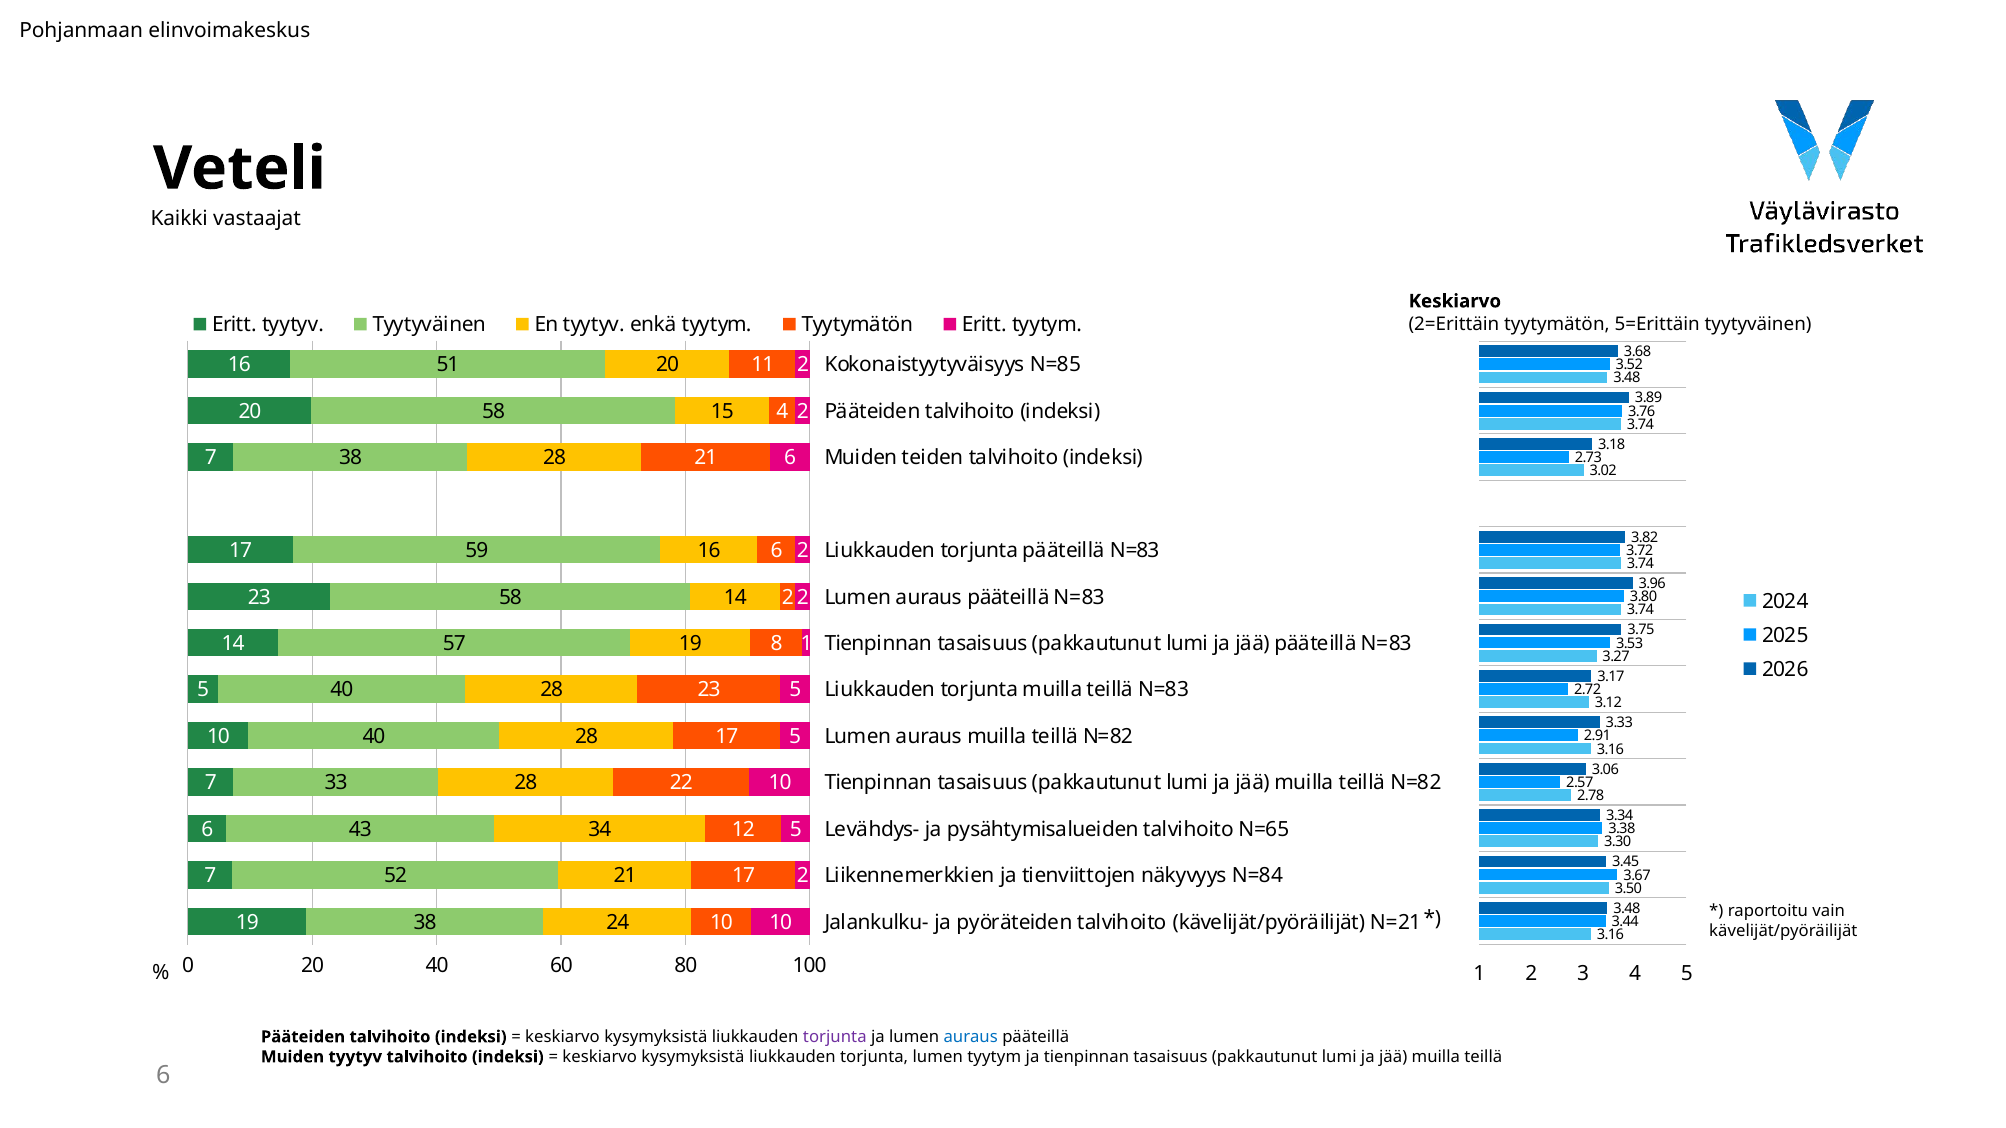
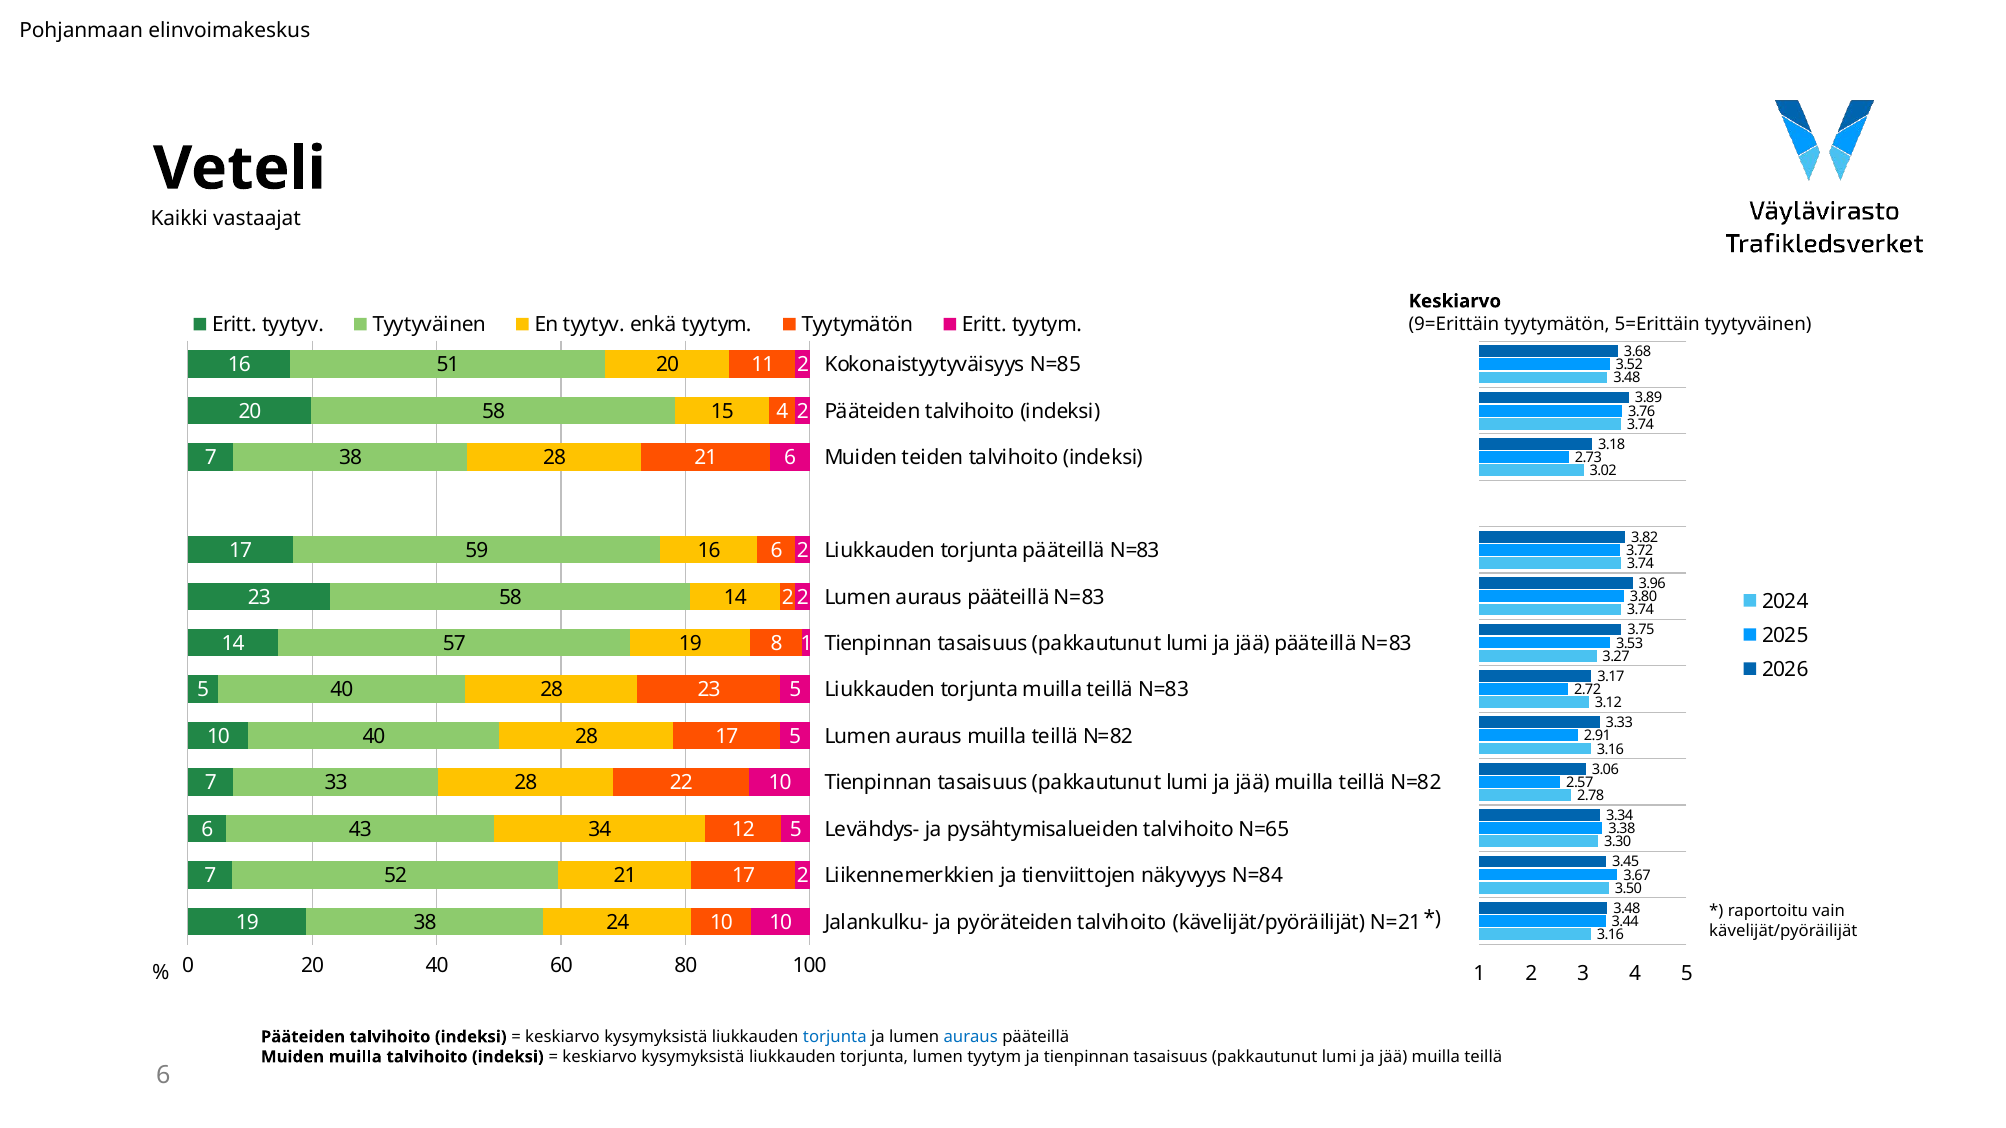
2=Erittäin: 2=Erittäin -> 9=Erittäin (1454, 324)
torjunta colour: purple -> blue (835, 1037)
Muiden tyytyv: tyytyv -> muilla (355, 1057)
